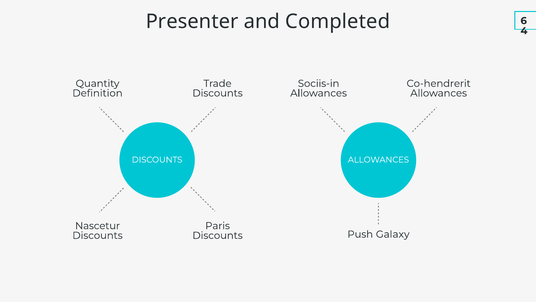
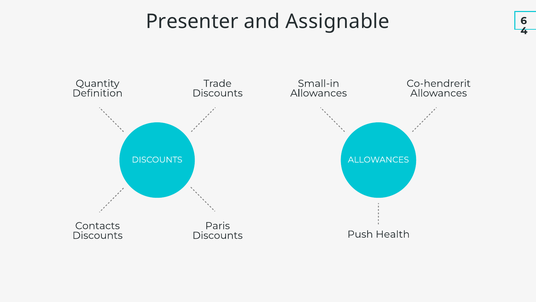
Completed: Completed -> Assignable (338, 21)
Sociis-in: Sociis-in -> Small-in (319, 83)
Nascetur: Nascetur -> Contacts (98, 225)
Galaxy: Galaxy -> Health (393, 234)
